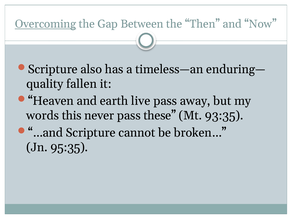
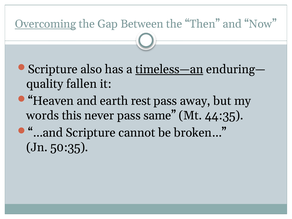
timeless—an underline: none -> present (169, 69)
live: live -> rest (141, 101)
these: these -> same (160, 116)
93:35: 93:35 -> 44:35 (224, 116)
95:35: 95:35 -> 50:35 (69, 147)
